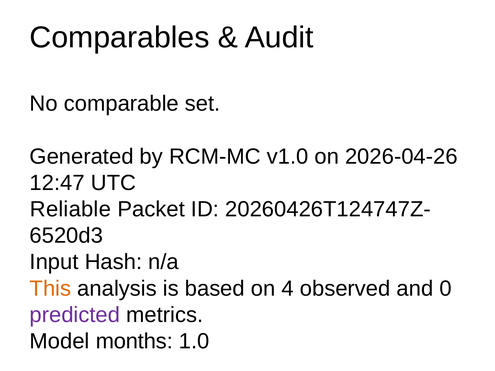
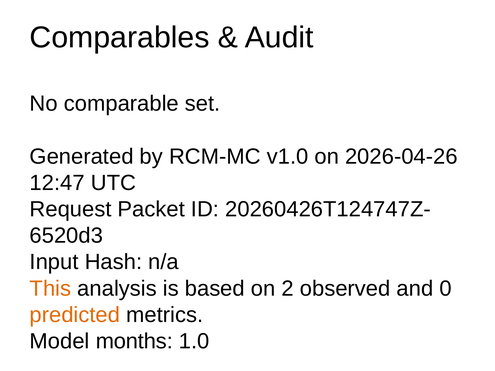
Reliable: Reliable -> Request (71, 209)
4: 4 -> 2 (288, 289)
predicted colour: purple -> orange (75, 315)
